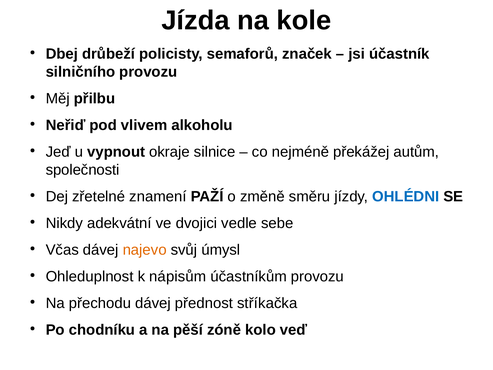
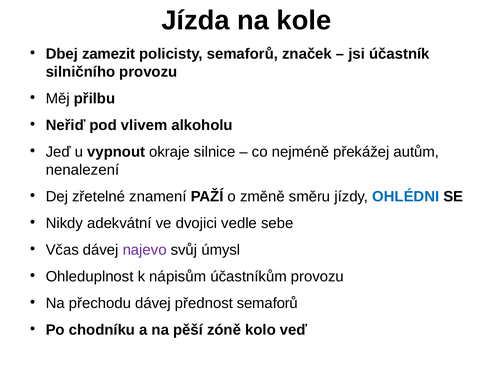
drůbeží: drůbeží -> zamezit (109, 54)
společnosti: společnosti -> nenalezení (83, 170)
najevo colour: orange -> purple (145, 250)
přednost stříkačka: stříkačka -> semaforů (267, 303)
